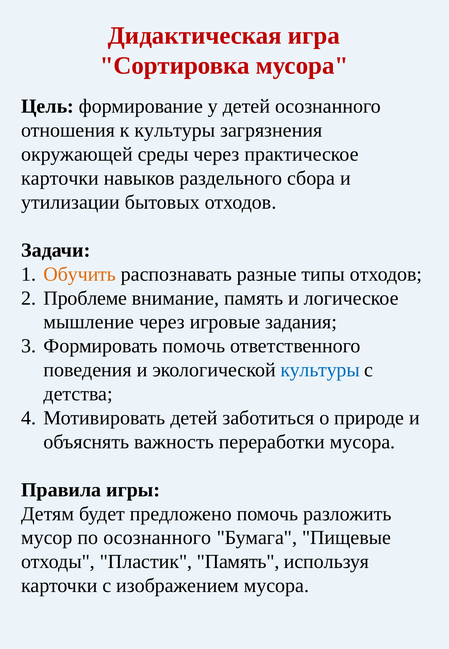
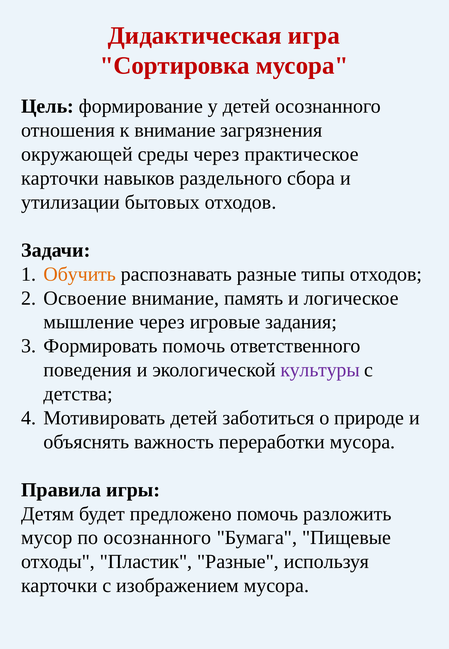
к культуры: культуры -> внимание (175, 130)
Проблеме: Проблеме -> Освоение (85, 298)
культуры colour: blue -> purple (320, 370)
Пластик Память: Память -> Разные (238, 561)
